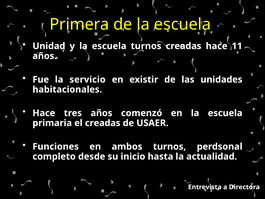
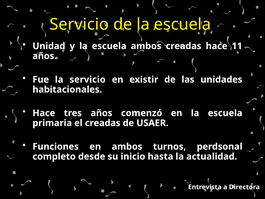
Primera: Primera -> Servicio (79, 24)
escuela turnos: turnos -> ambos (146, 46)
